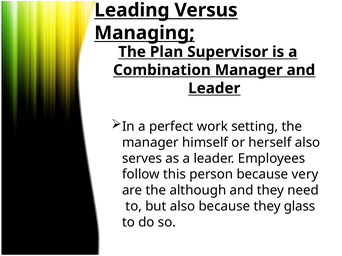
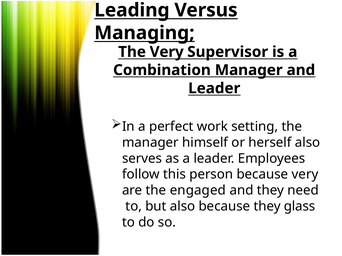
The Plan: Plan -> Very (167, 52)
although: although -> engaged (198, 191)
